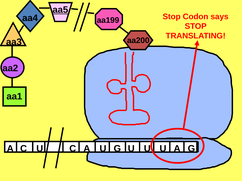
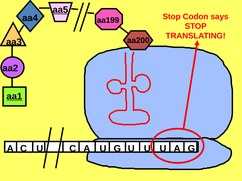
aa1 underline: none -> present (14, 97)
